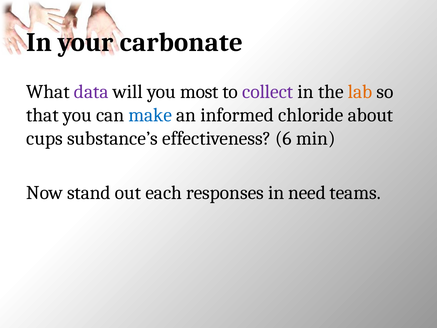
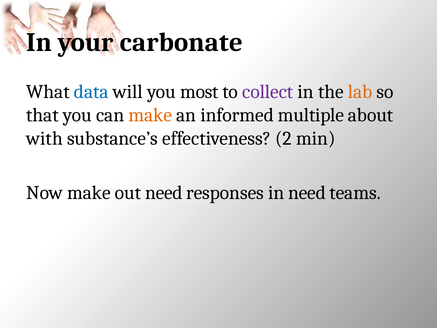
data colour: purple -> blue (91, 92)
make colour: blue -> orange (150, 115)
chloride: chloride -> multiple (311, 115)
cups: cups -> with (44, 138)
6: 6 -> 2 (283, 138)
Now stand: stand -> make (89, 193)
out each: each -> need (164, 193)
